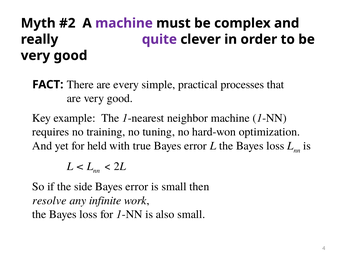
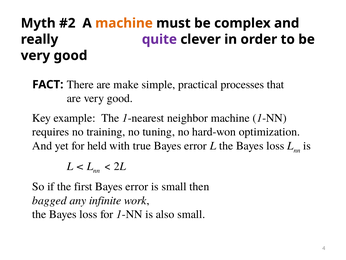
machine colour: purple -> orange (124, 23)
every: every -> make (126, 84)
side: side -> first (83, 186)
resolve: resolve -> bagged (49, 200)
